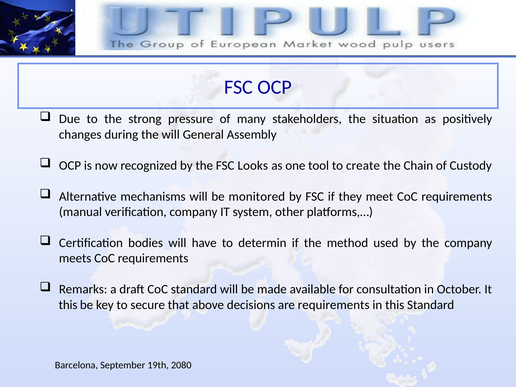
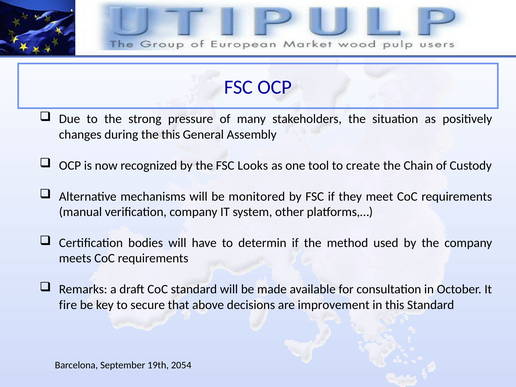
the will: will -> this (171, 135)
this: this -> fire (68, 305)
are requirements: requirements -> improvement (334, 305)
2080: 2080 -> 2054 (181, 365)
